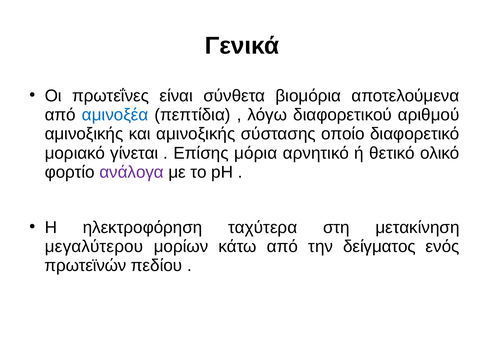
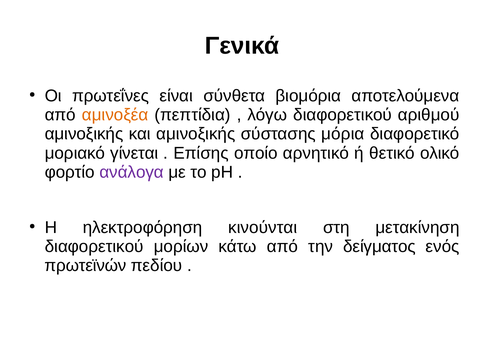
αμινοξέα colour: blue -> orange (115, 115)
οποίο: οποίο -> μόρια (343, 134)
μόρια: μόρια -> οποίο (256, 153)
ταχύτερα: ταχύτερα -> κινούνται (263, 227)
μεγαλύτερου: μεγαλύτερου -> διαφορετικού (94, 246)
